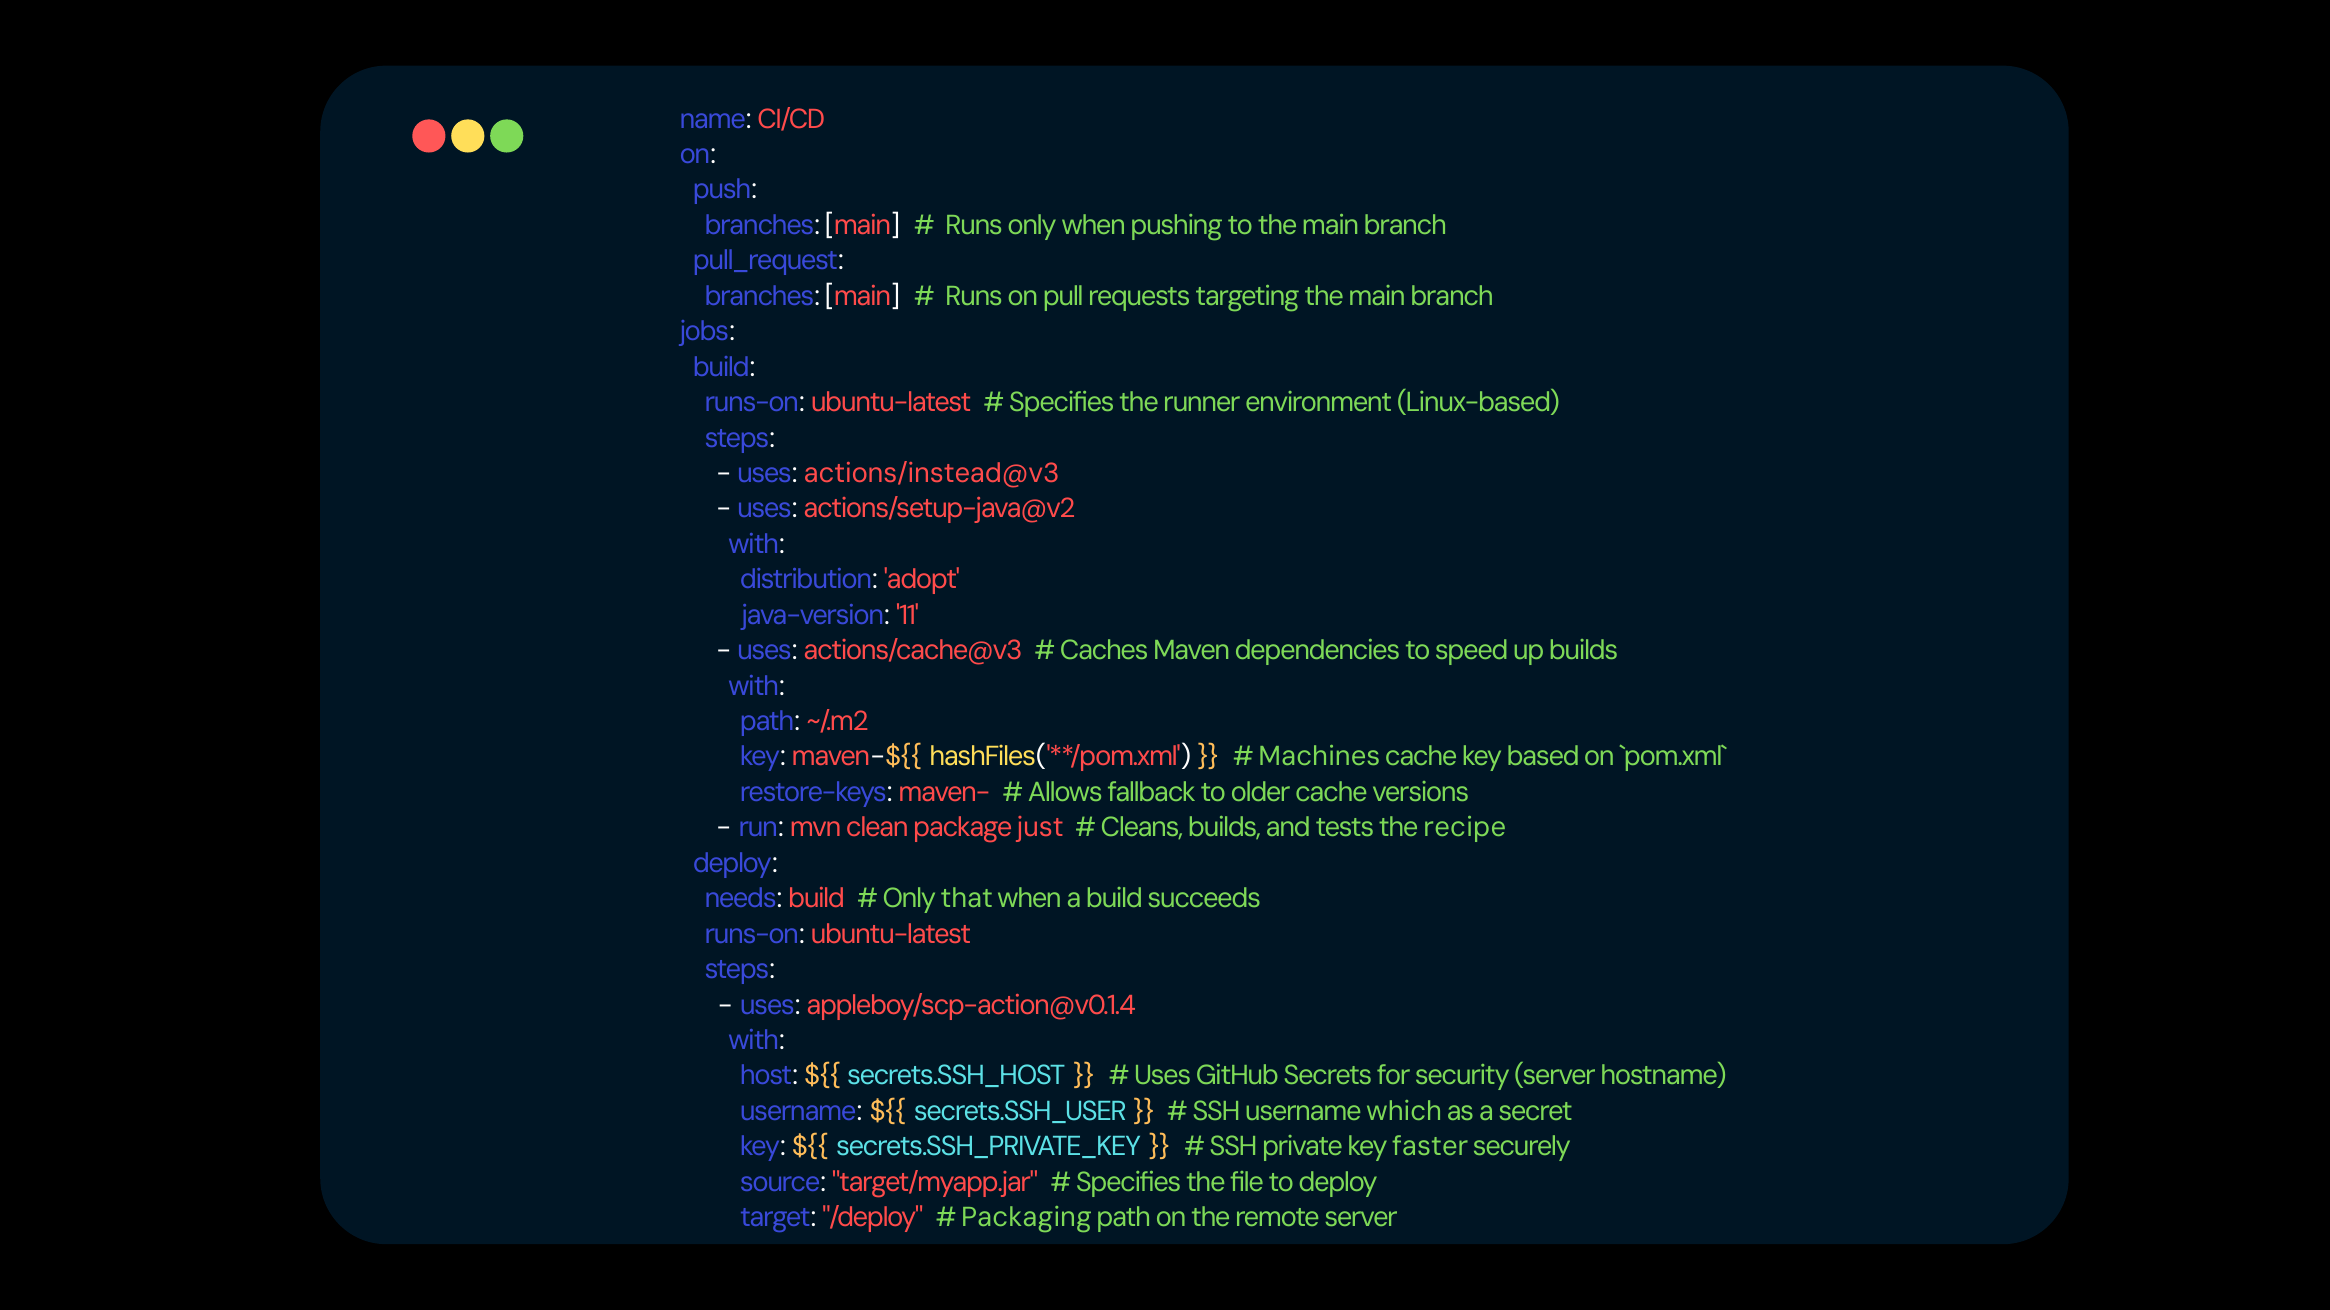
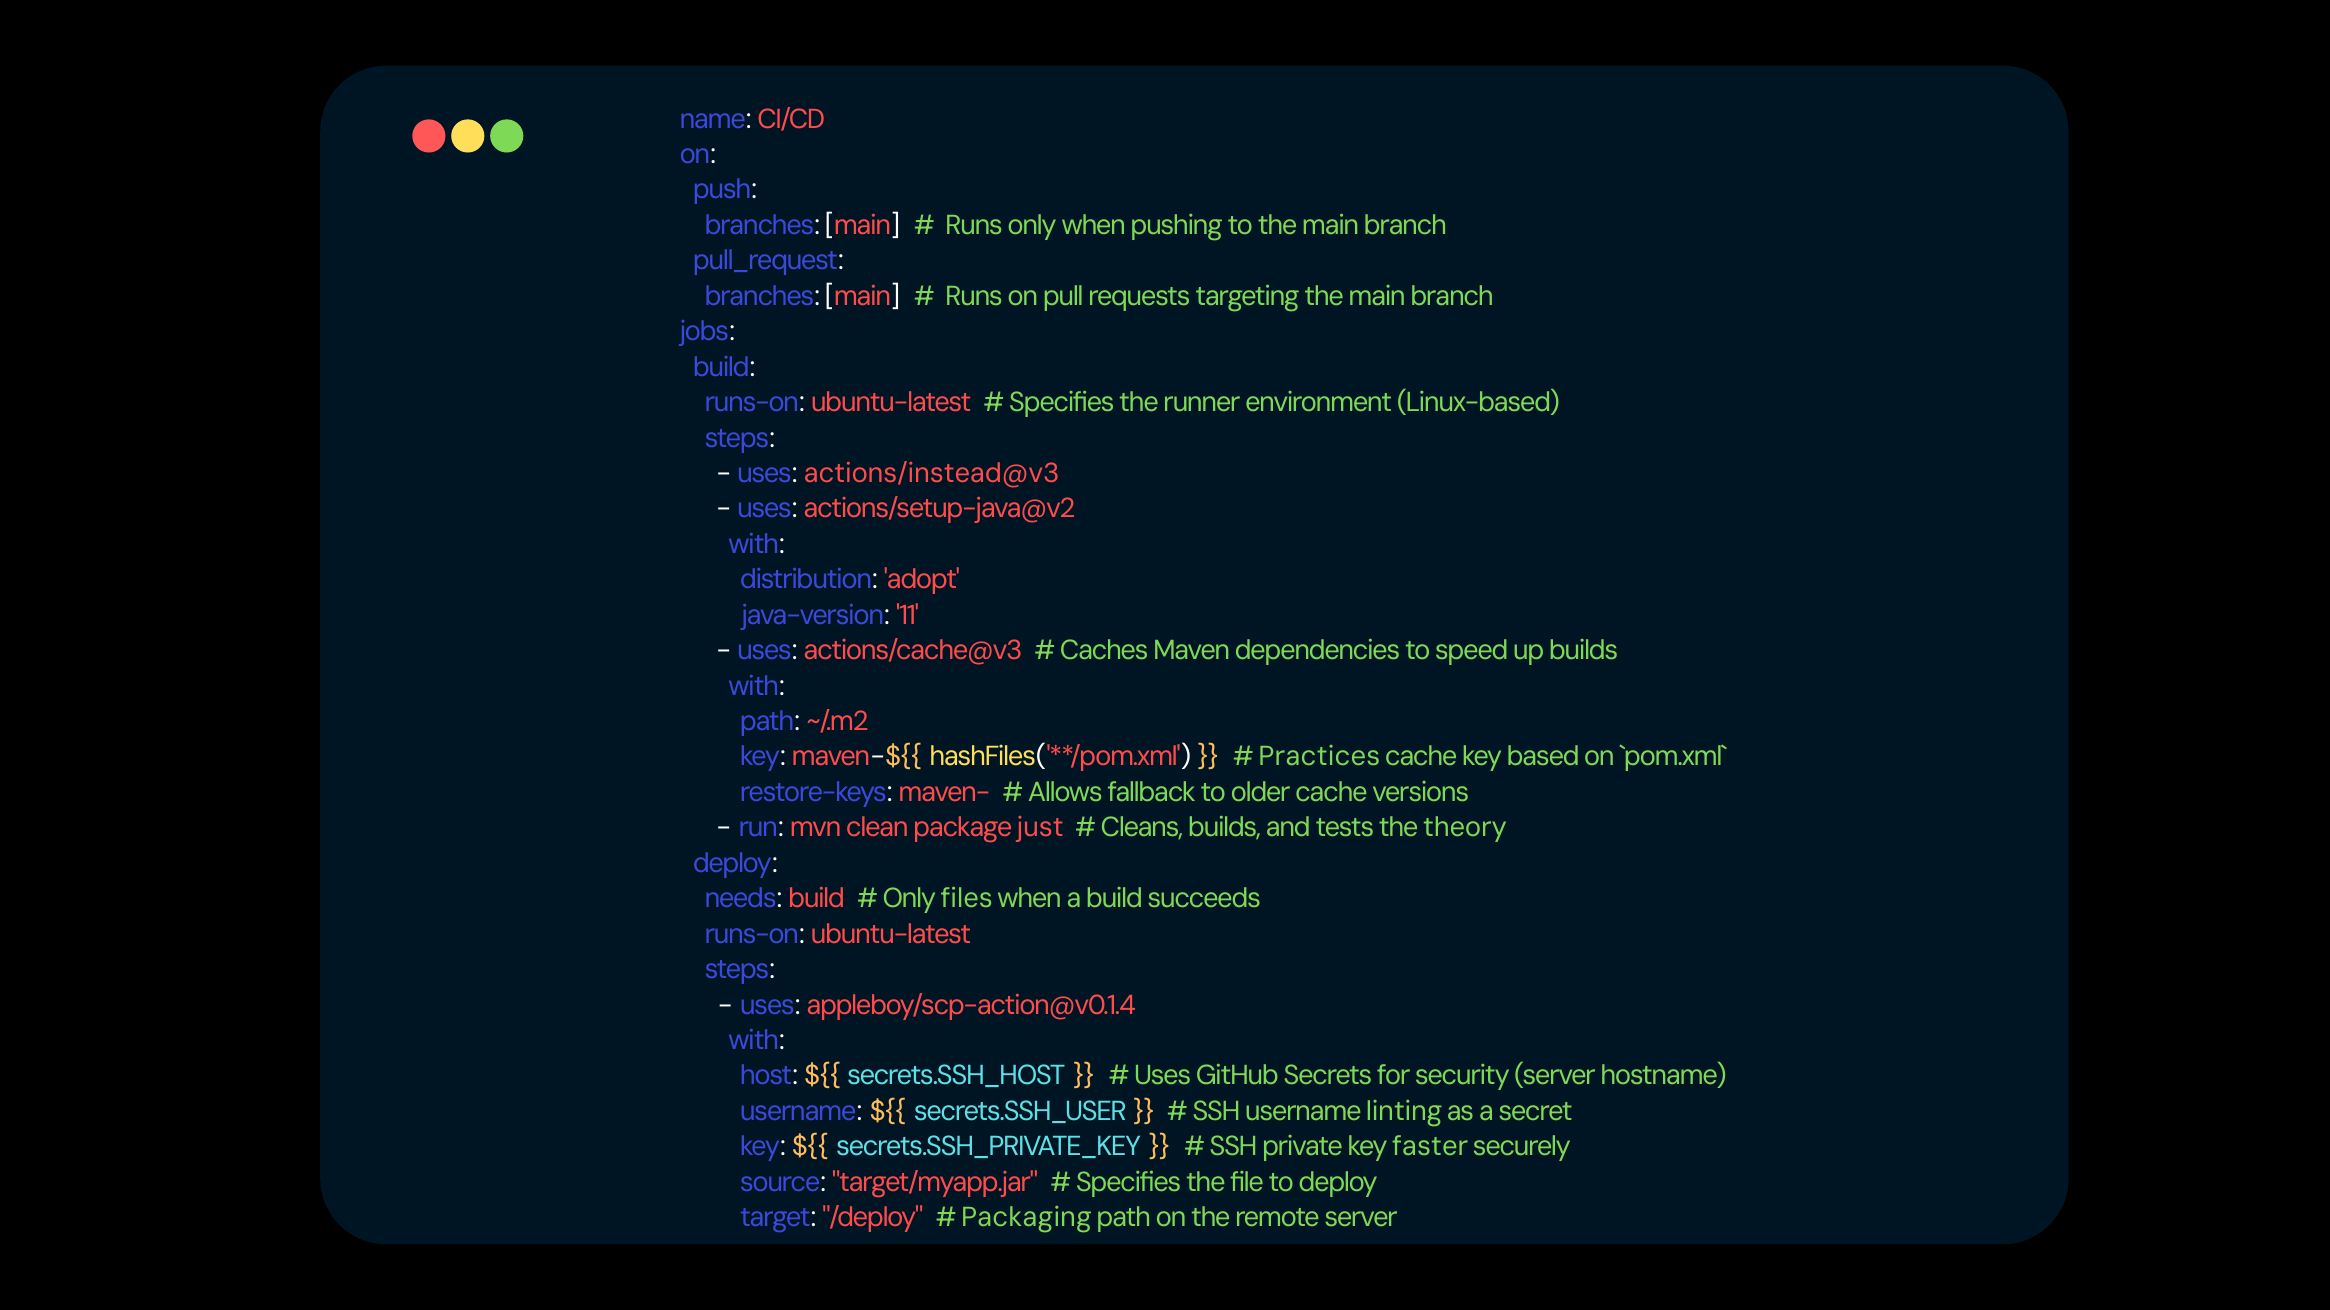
Machines: Machines -> Practices (1319, 757)
recipe: recipe -> theory (1465, 828)
that: that -> files (967, 899)
which: which -> linting (1404, 1112)
